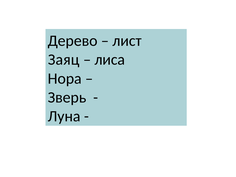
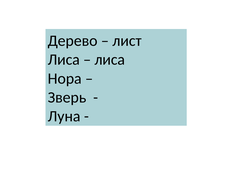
Заяц: Заяц -> Лиса (64, 60)
